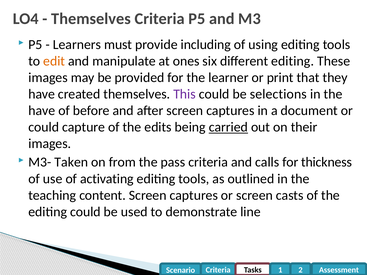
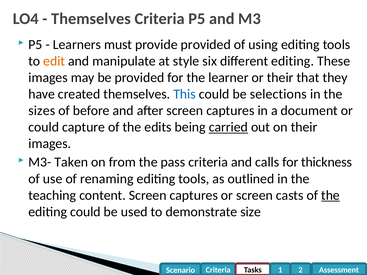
provide including: including -> provided (206, 45)
ones: ones -> style (186, 61)
or print: print -> their (280, 78)
This colour: purple -> blue (185, 94)
have: have -> sizes (42, 111)
activating: activating -> renaming (107, 179)
the underline: none -> present (330, 195)
line: line -> size (251, 212)
